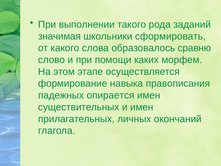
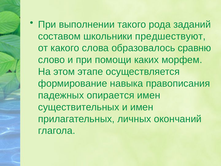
значимая: значимая -> составом (59, 36)
сформировать: сформировать -> предшествуют (170, 36)
